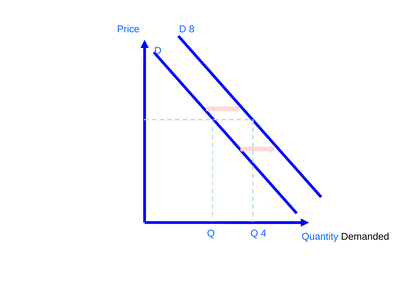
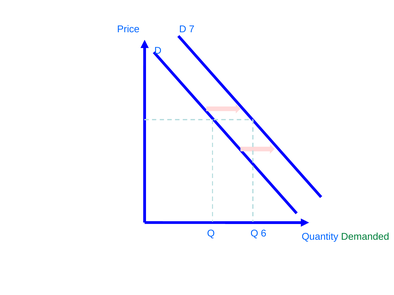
8: 8 -> 7 (192, 29)
4: 4 -> 6 (264, 234)
Demanded colour: black -> green (365, 237)
